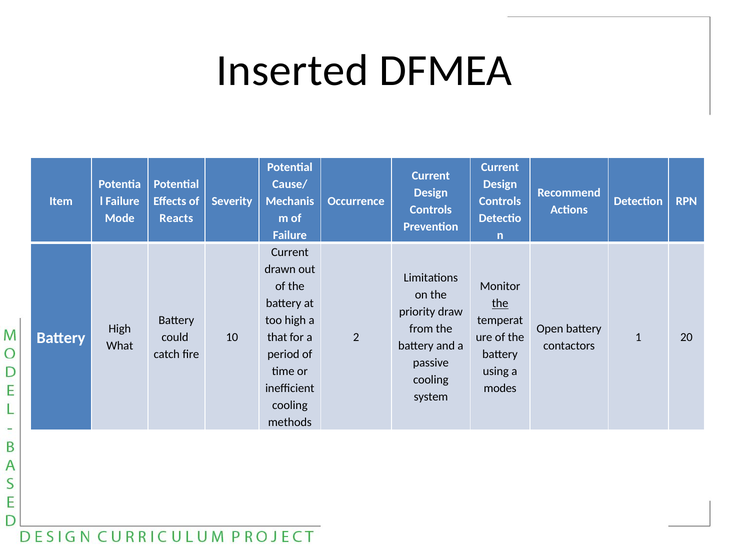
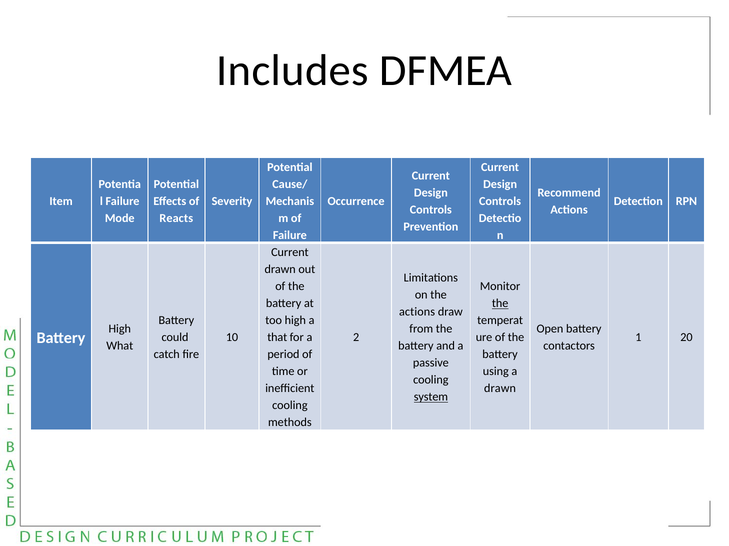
Inserted: Inserted -> Includes (293, 71)
priority: priority -> actions (417, 312)
modes: modes -> drawn (500, 389)
system underline: none -> present (431, 397)
